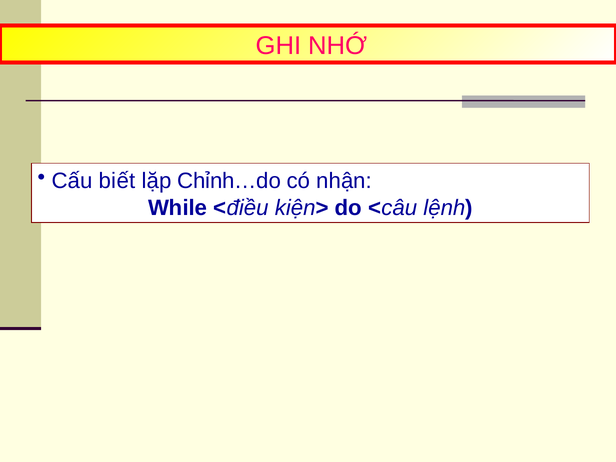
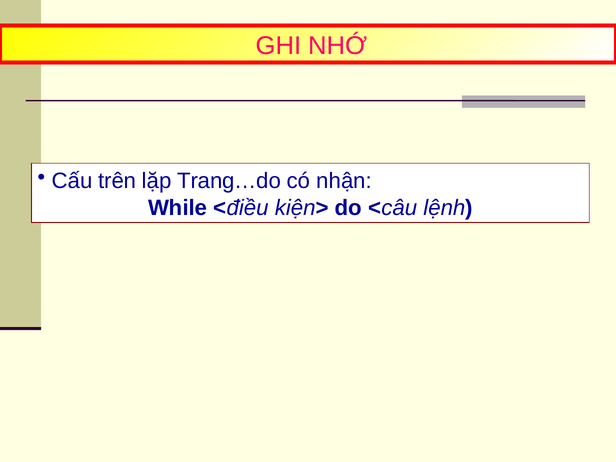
biết: biết -> trên (117, 181)
Chỉnh…do: Chỉnh…do -> Trang…do (229, 181)
